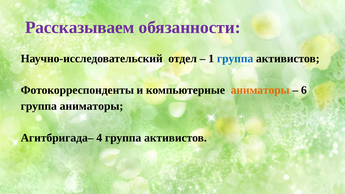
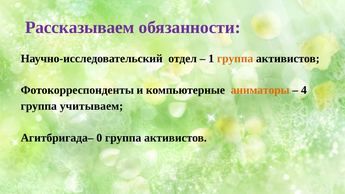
группа colour: blue -> orange (235, 59)
6: 6 -> 4 (304, 90)
группа аниматоры: аниматоры -> учитываем (91, 106)
4: 4 -> 0 (99, 138)
